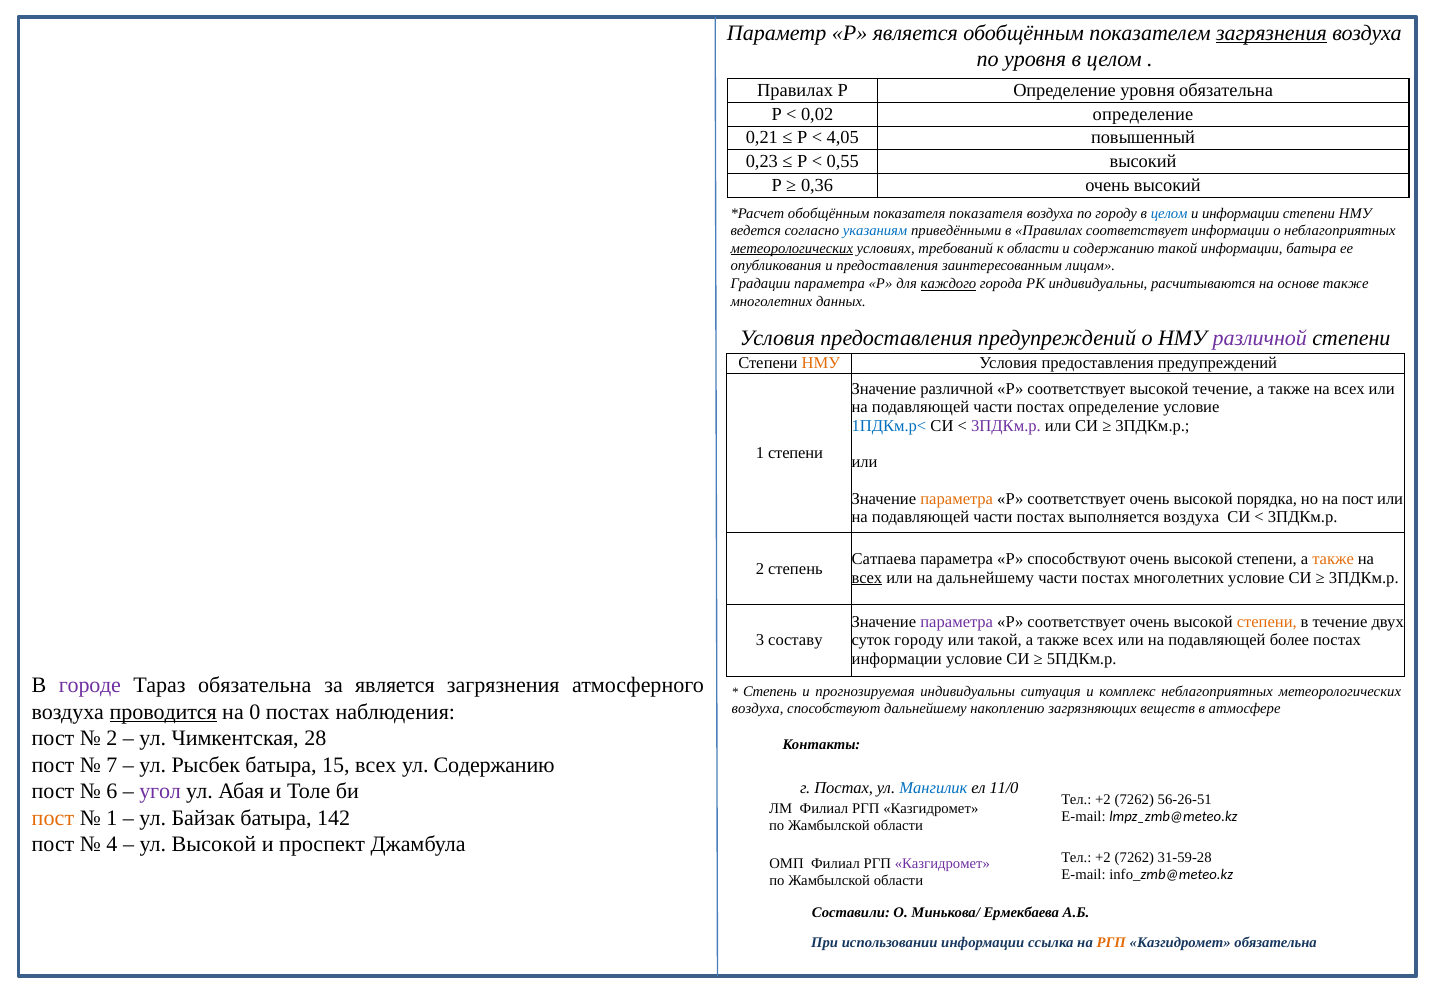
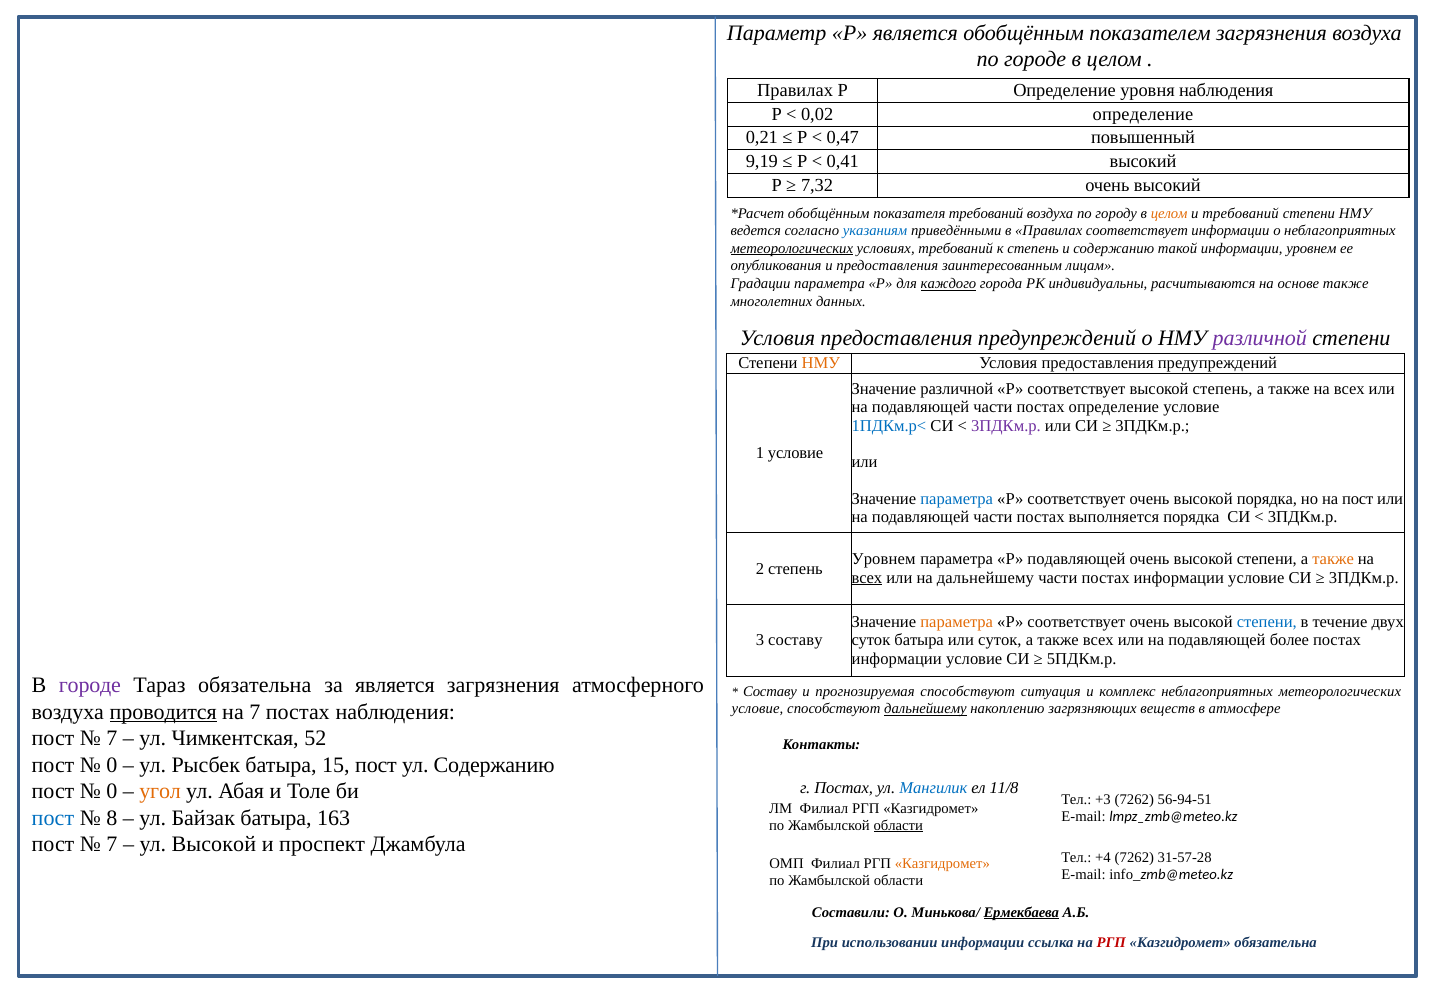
загрязнения underline: present -> none (1271, 33)
по уровня: уровня -> городе (1035, 60)
уровня обязательна: обязательна -> наблюдения (1226, 90)
4,05: 4,05 -> 0,47 (843, 138)
0,23: 0,23 -> 9,19 (762, 161)
0,55: 0,55 -> 0,41 (843, 161)
0,36: 0,36 -> 7,32 (817, 185)
показателя показателя: показателя -> требований (986, 213)
целом colour: blue -> orange (1169, 213)
и информации: информации -> требований (1241, 213)
к области: области -> степень (1033, 249)
информации батыра: батыра -> уровнем (1311, 249)
высокой течение: течение -> степень (1223, 389)
1 степени: степени -> условие (796, 453)
параметра colour: orange -> blue (957, 499)
выполняется воздуха: воздуха -> порядка (1191, 518)
Сатпаева: Сатпаева -> Уровнем (884, 560)
Р способствуют: способствуют -> подавляющей (1076, 560)
части постах многолетних: многолетних -> информации (1179, 578)
параметра colour: purple -> orange (957, 622)
степени colour: orange -> blue (1267, 622)
суток городу: городу -> батыра (919, 641)
или такой: такой -> суток (1000, 641)
Степень: Степень -> Составу (770, 692)
прогнозируемая индивидуальны: индивидуальны -> способствуют (968, 692)
на 0: 0 -> 7 (255, 712)
воздуха: воздуха -> условие (758, 709)
дальнейшему underline: none -> present (925, 709)
2: 2 -> 7 (112, 739)
28: 28 -> 52 (315, 739)
7: 7 -> 0 (112, 765)
15 всех: всех -> пост (376, 765)
11/0: 11/0 -> 11/8 (1004, 788)
6: 6 -> 0 (112, 792)
угол colour: purple -> orange (160, 792)
+2: +2 -> +3 (1103, 800)
56-26-51: 56-26-51 -> 56-94-51 (1185, 800)
пост colour: orange -> blue (53, 818)
1: 1 -> 8 (112, 818)
142: 142 -> 163 (334, 818)
области underline: none -> present (898, 826)
4: 4 -> 7 (112, 845)
+2: +2 -> +4 (1103, 858)
31-59-28: 31-59-28 -> 31-57-28 (1185, 858)
Казгидромет colour: purple -> orange (942, 864)
Ермекбаева underline: none -> present (1021, 913)
РГП colour: orange -> red (1111, 944)
